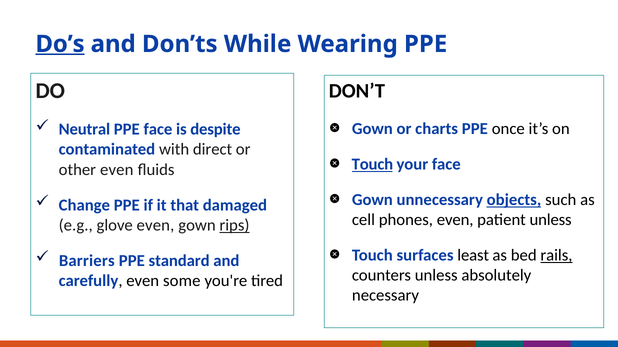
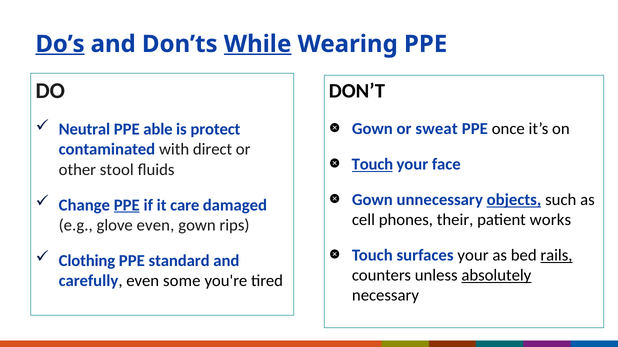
While underline: none -> present (258, 44)
PPE face: face -> able (158, 130)
despite: despite -> protect (215, 130)
charts: charts -> sweat (437, 129)
other even: even -> stool (117, 170)
PPE underline: none -> present (127, 205)
that: that -> care (185, 205)
phones even: even -> their (455, 220)
patient unless: unless -> works (550, 220)
rips underline: present -> none (234, 226)
surfaces least: least -> your (473, 256)
Barriers: Barriers -> Clothing (87, 261)
absolutely underline: none -> present (496, 276)
